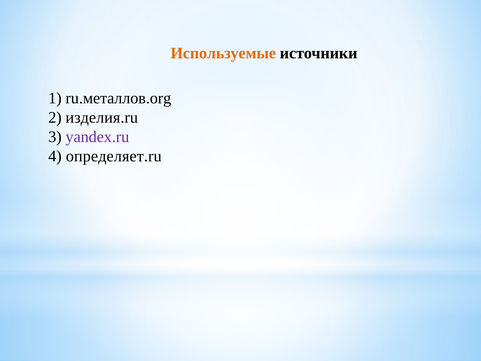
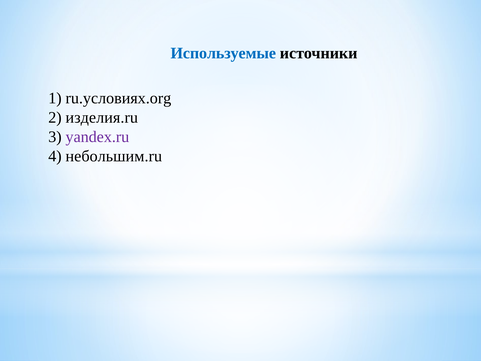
Используемые colour: orange -> blue (223, 53)
ru.металлов.org: ru.металлов.org -> ru.условиях.org (118, 98)
определяет.ru: определяет.ru -> небольшим.ru (114, 156)
